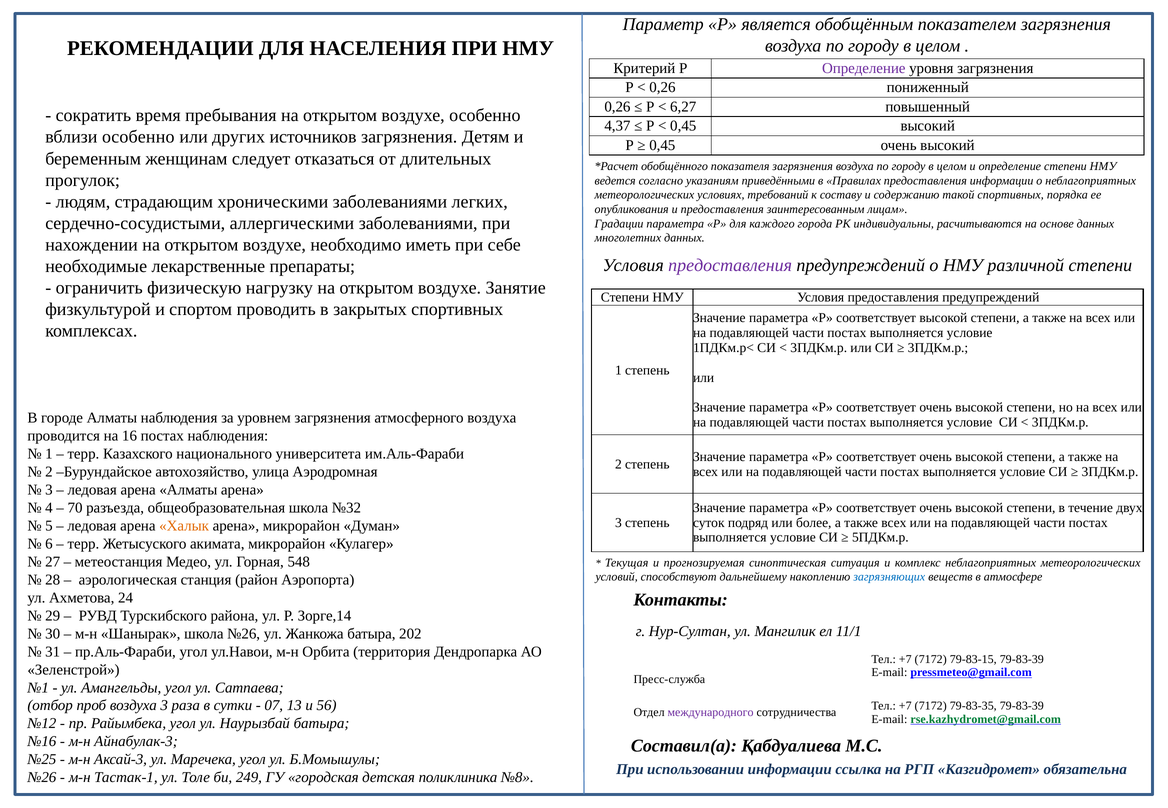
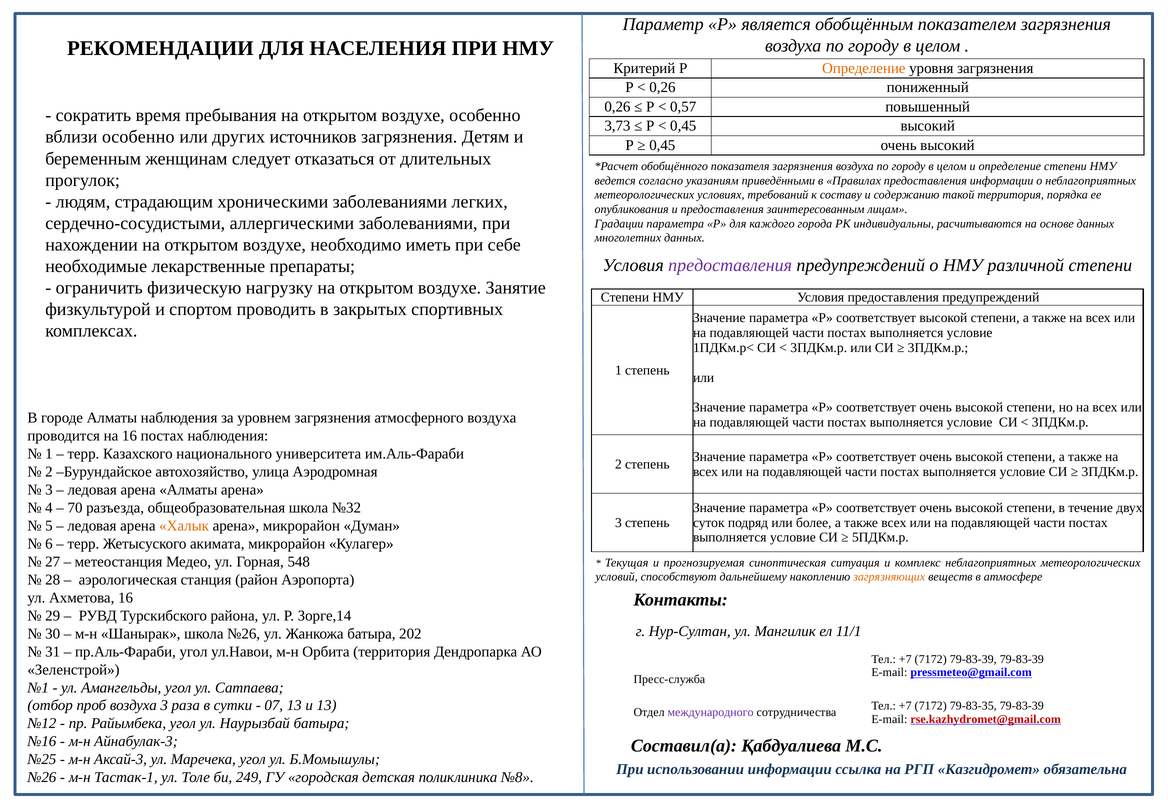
Определение colour: purple -> orange (864, 68)
6,27: 6,27 -> 0,57 (683, 107)
4,37: 4,37 -> 3,73 (617, 126)
такой спортивных: спортивных -> территория (1011, 195)
загрязняющих colour: blue -> orange (889, 577)
Ахметова 24: 24 -> 16 (126, 598)
7172 79-83-15: 79-83-15 -> 79-83-39 (973, 660)
и 56: 56 -> 13 (327, 706)
rse.kazhydromet@gmail.com colour: green -> red (986, 720)
